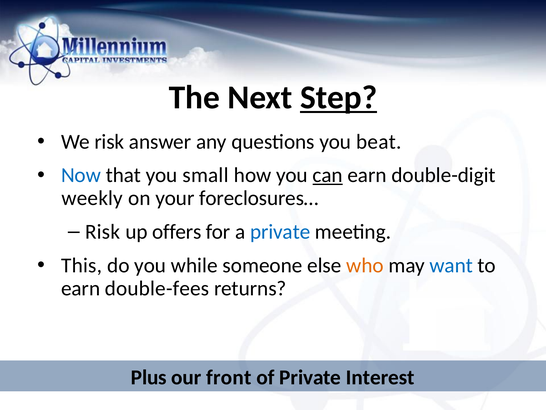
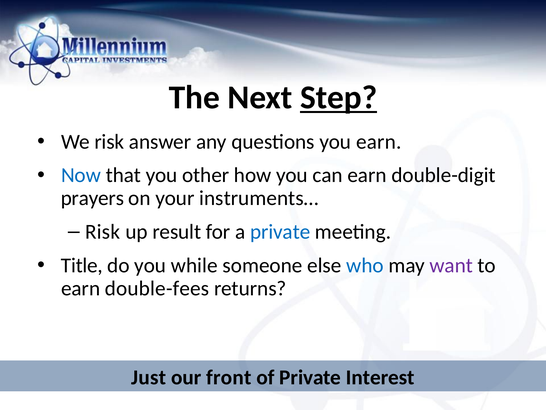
you beat: beat -> earn (379, 141)
small: small -> other (206, 175)
can underline: present -> none (328, 175)
weekly: weekly -> prayers (92, 198)
foreclosures…: foreclosures… -> instruments… (259, 198)
offers: offers -> result (177, 232)
This: This -> Title (82, 265)
who colour: orange -> blue (365, 265)
want colour: blue -> purple (451, 265)
Plus: Plus -> Just (149, 377)
